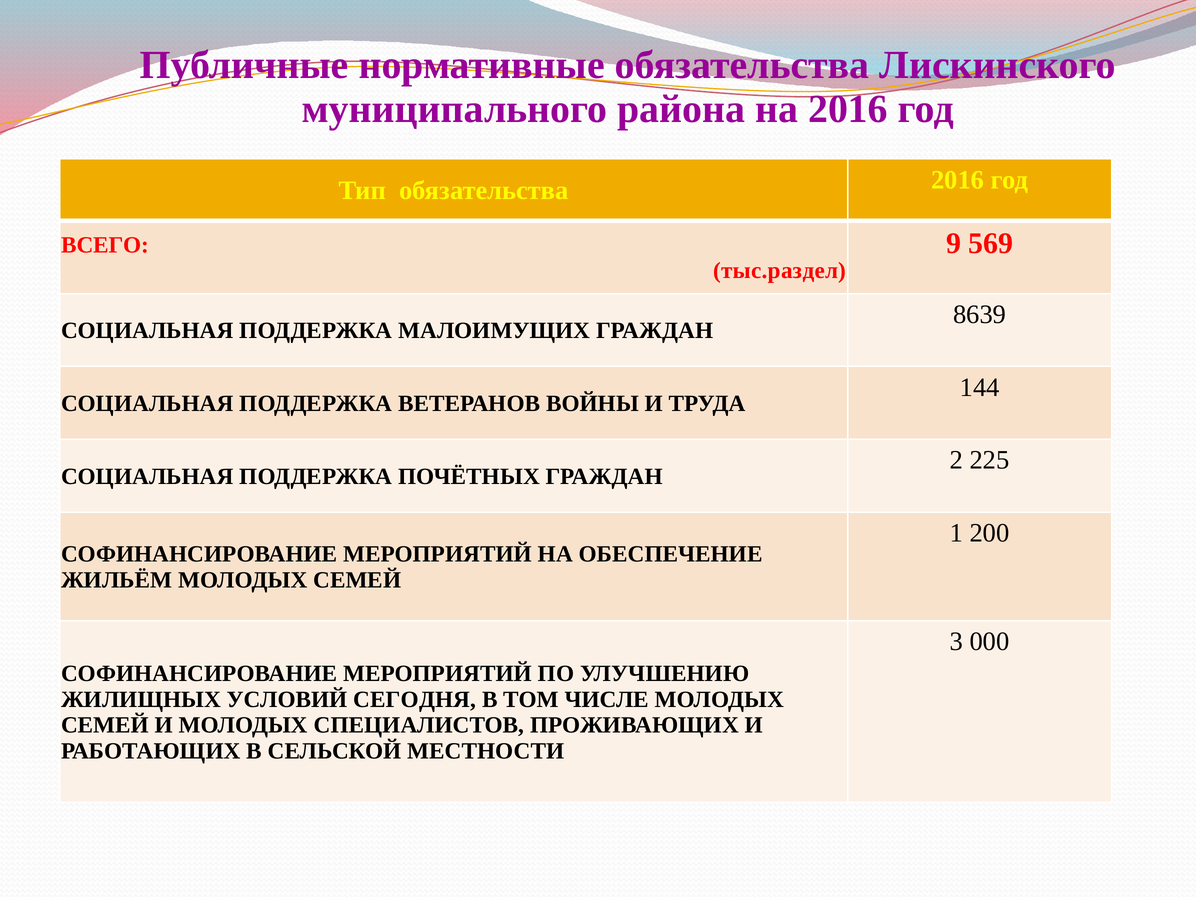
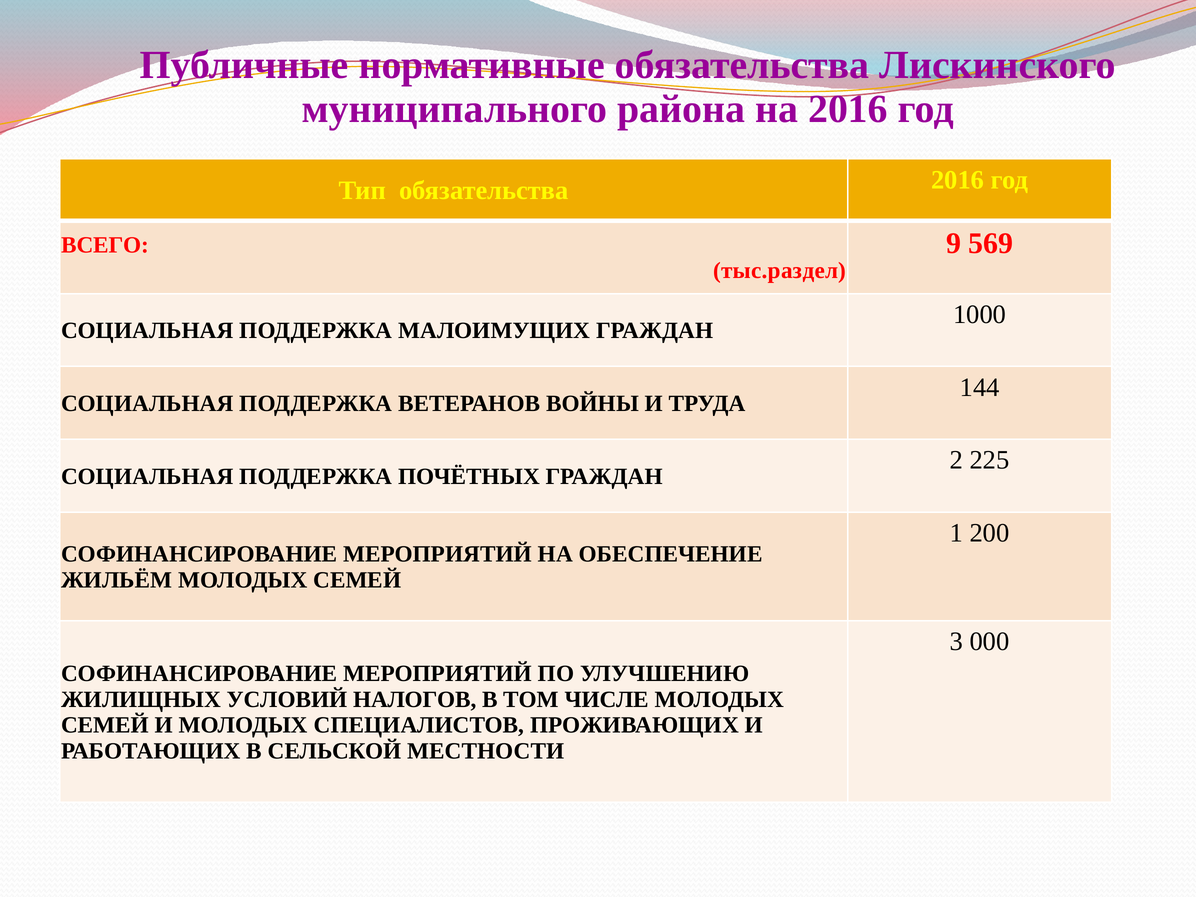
8639: 8639 -> 1000 (980, 315)
СЕГОДНЯ: СЕГОДНЯ -> НАЛОГОВ (415, 699)
